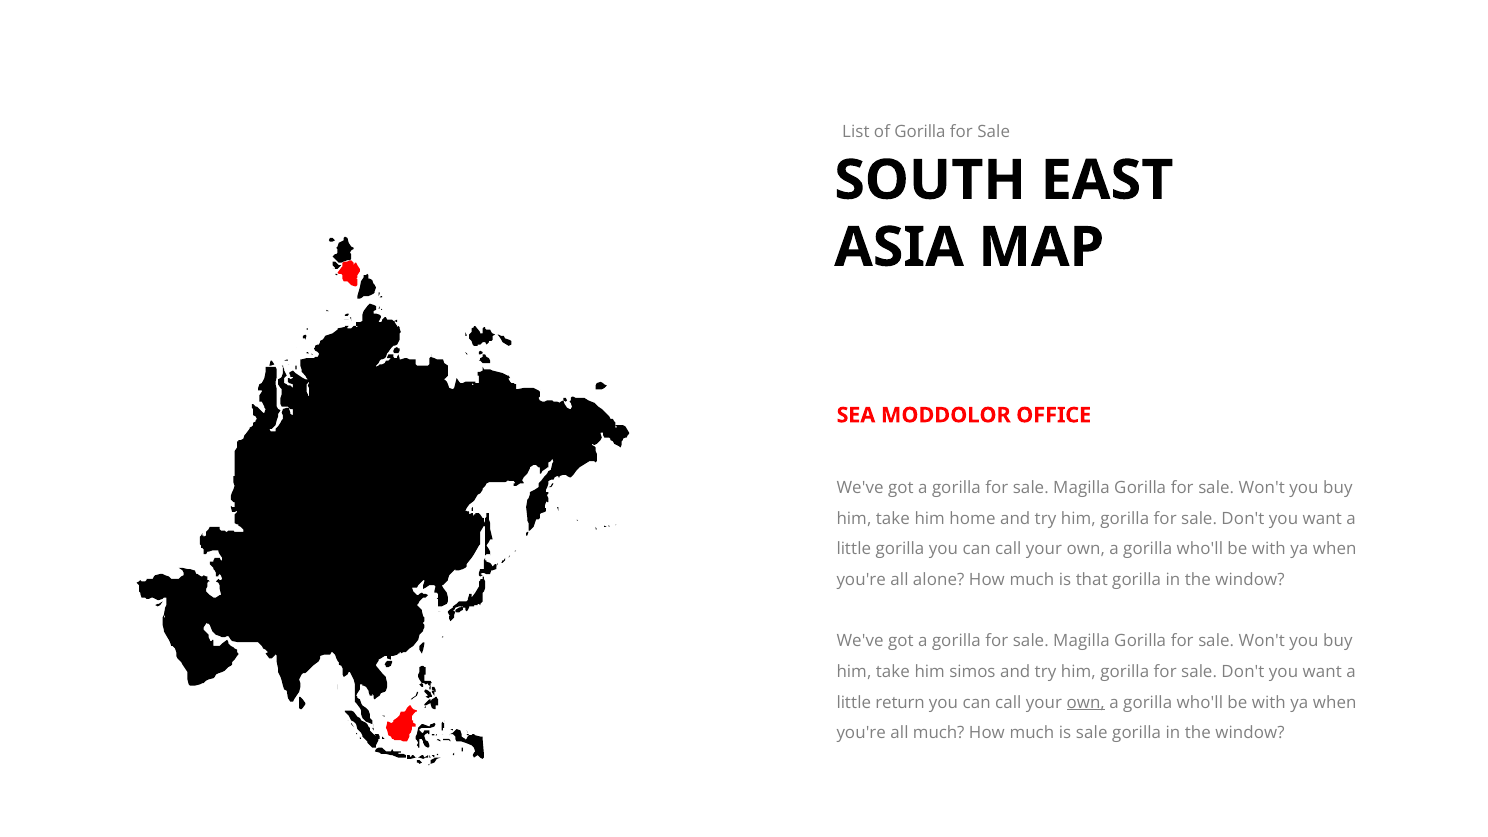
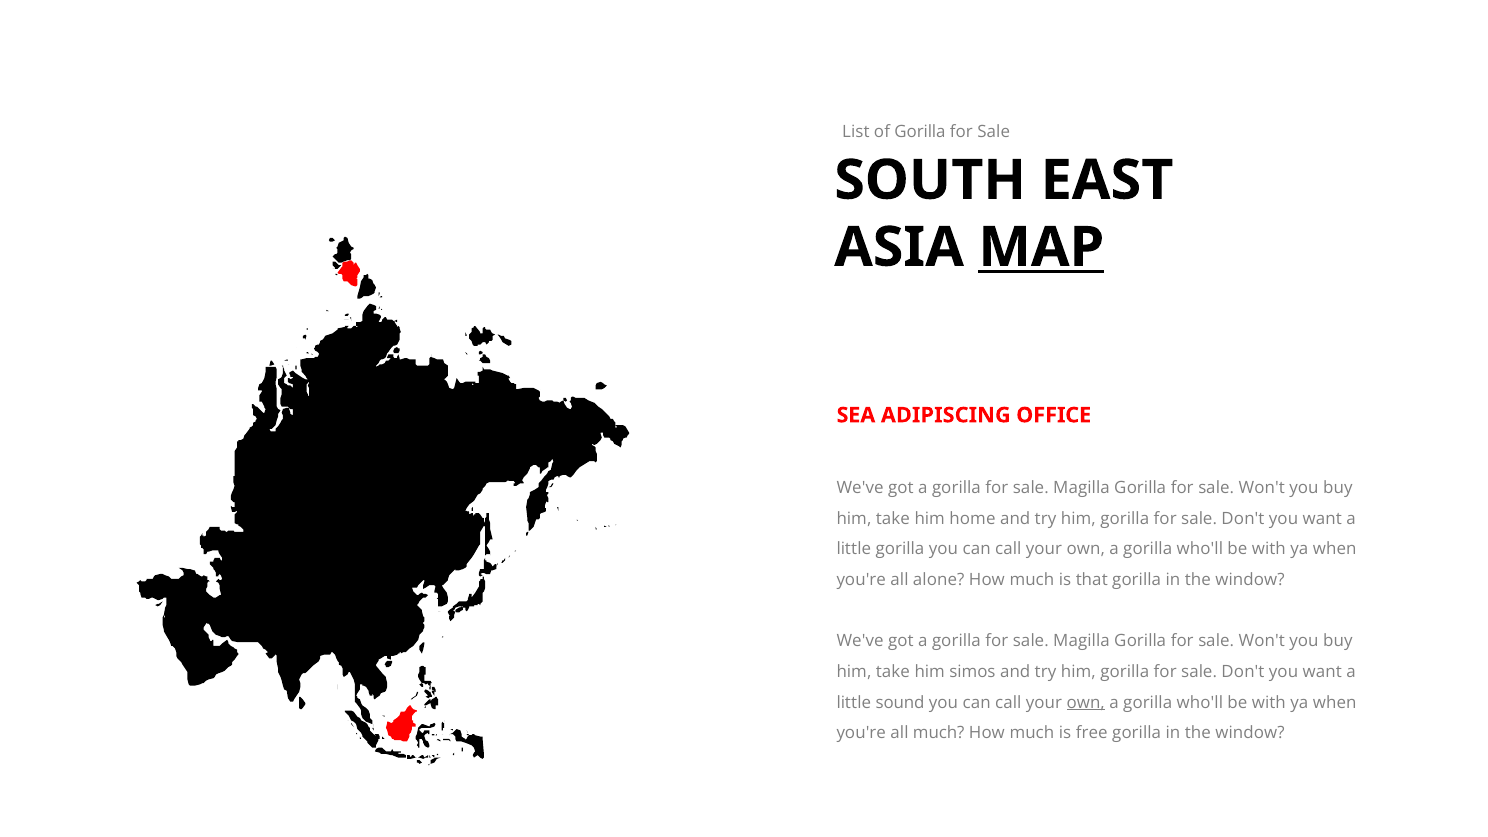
MAP underline: none -> present (1041, 247)
MODDOLOR: MODDOLOR -> ADIPISCING (946, 415)
return: return -> sound (900, 702)
is sale: sale -> free (1092, 733)
